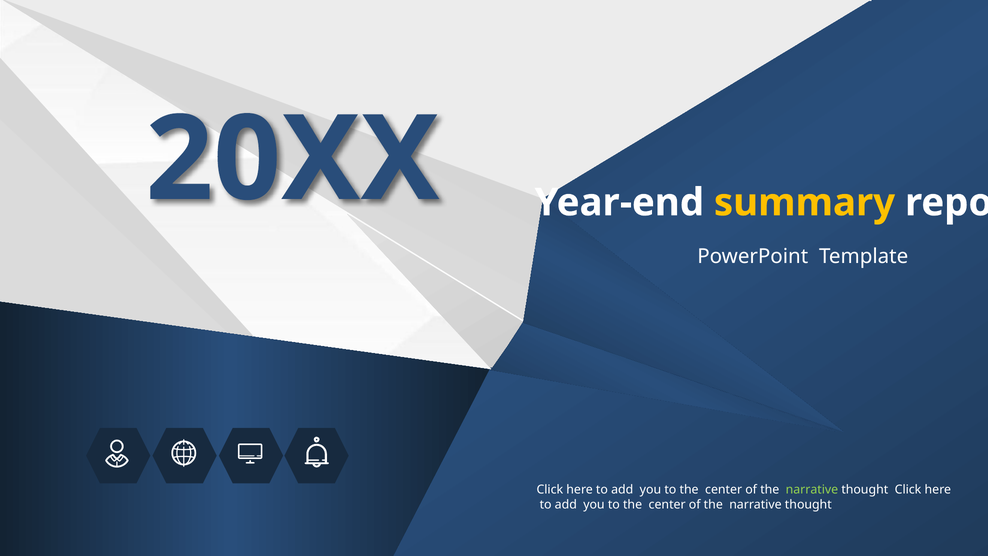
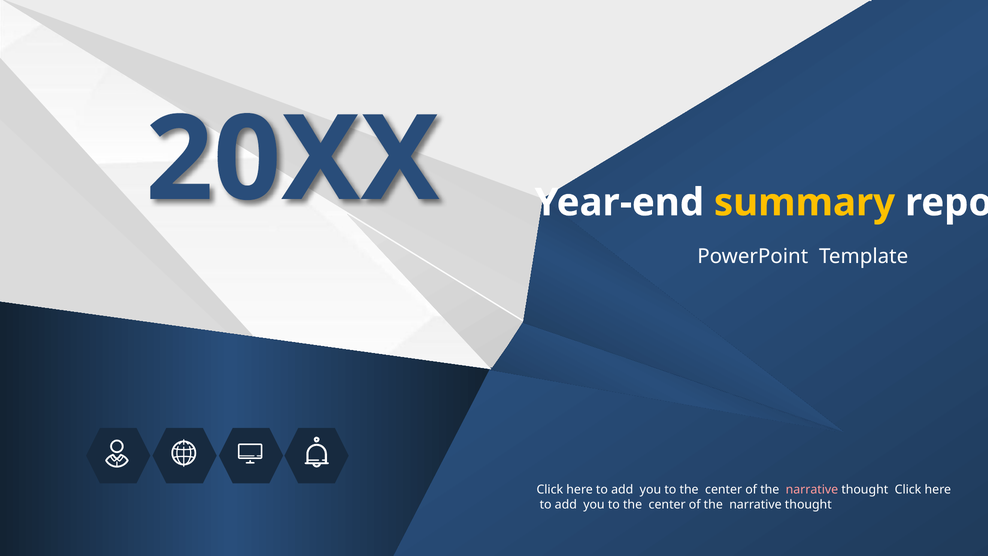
narrative colour: light green -> pink (812, 489)
